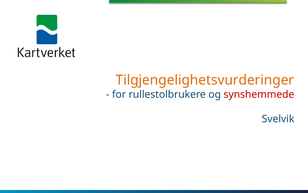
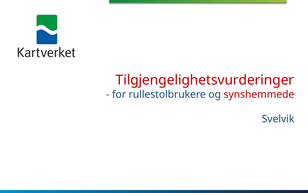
Tilgjengelighetsvurderinger colour: orange -> red (205, 80)
